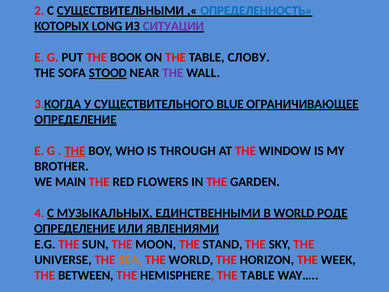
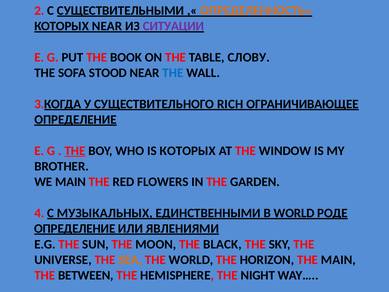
ОПРЕДЕЛЕННОСТЬ colour: blue -> orange (256, 11)
КОТОРЫХ LONG: LONG -> NEAR (107, 26)
STOOD underline: present -> none (108, 73)
THE colour: purple -> blue (173, 73)
BLUE: BLUE -> RICH (230, 104)
IS THROUGH: THROUGH -> КОТОРЫХ (188, 151)
STAND: STAND -> BLACK (222, 244)
THE WEEK: WEEK -> MAIN (338, 260)
HEMISPHERE THE TABLE: TABLE -> NIGHT (258, 275)
